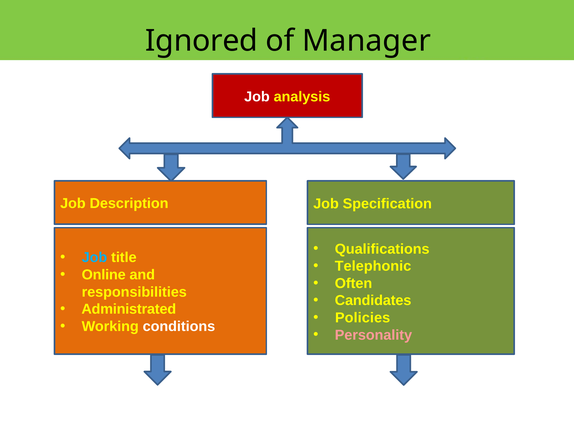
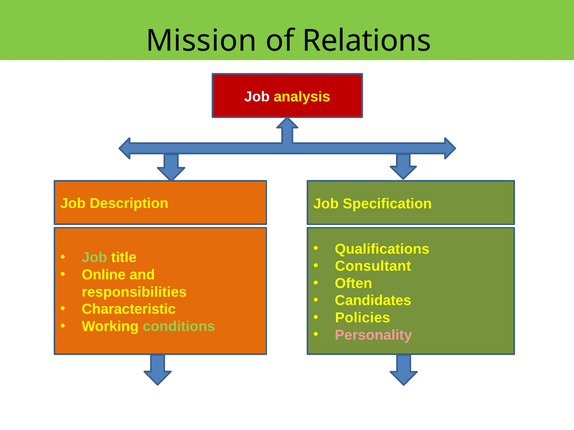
Ignored: Ignored -> Mission (201, 41)
Manager: Manager -> Relations (367, 41)
Job colour: light blue -> light green (94, 258)
Telephonic: Telephonic -> Consultant (373, 266)
Administrated: Administrated -> Characteristic (129, 310)
conditions colour: white -> light green (179, 327)
